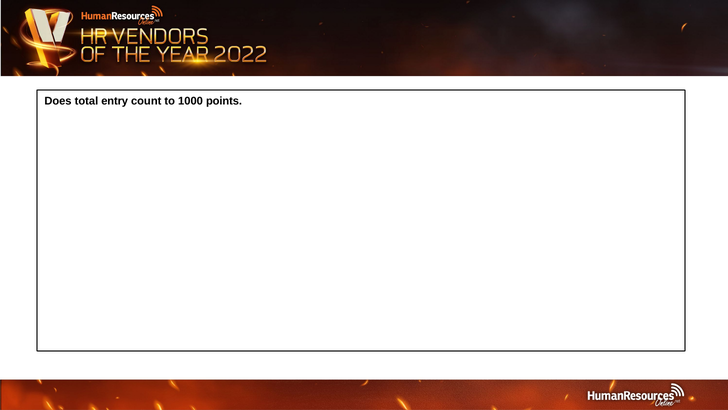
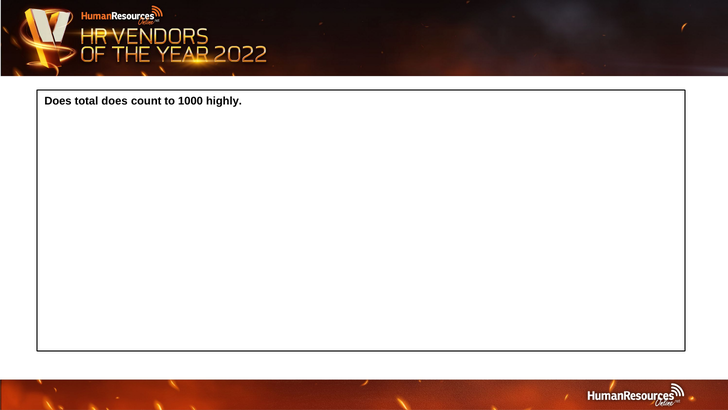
total entry: entry -> does (115, 101)
points: points -> highly (224, 101)
